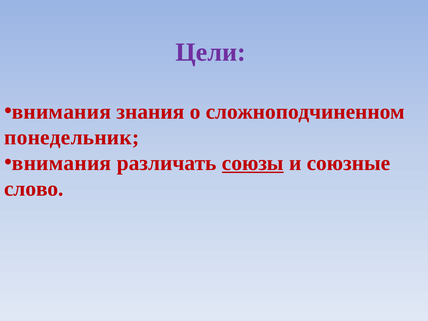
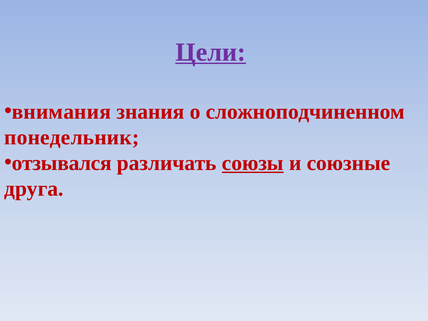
Цели underline: none -> present (211, 52)
внимания: внимания -> отзывался (62, 163)
слово: слово -> друга (34, 189)
